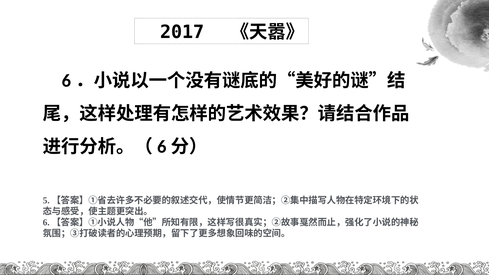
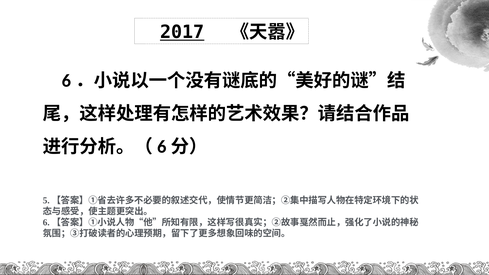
2017 underline: none -> present (182, 32)
